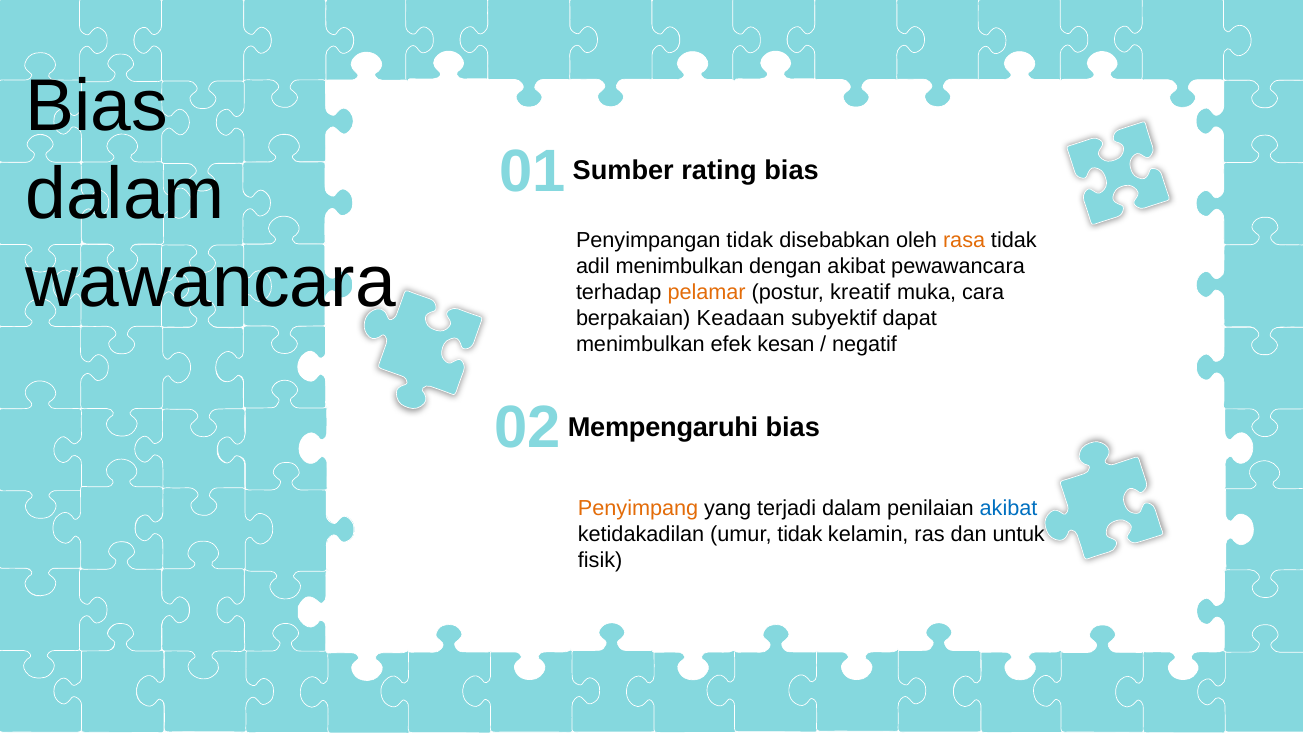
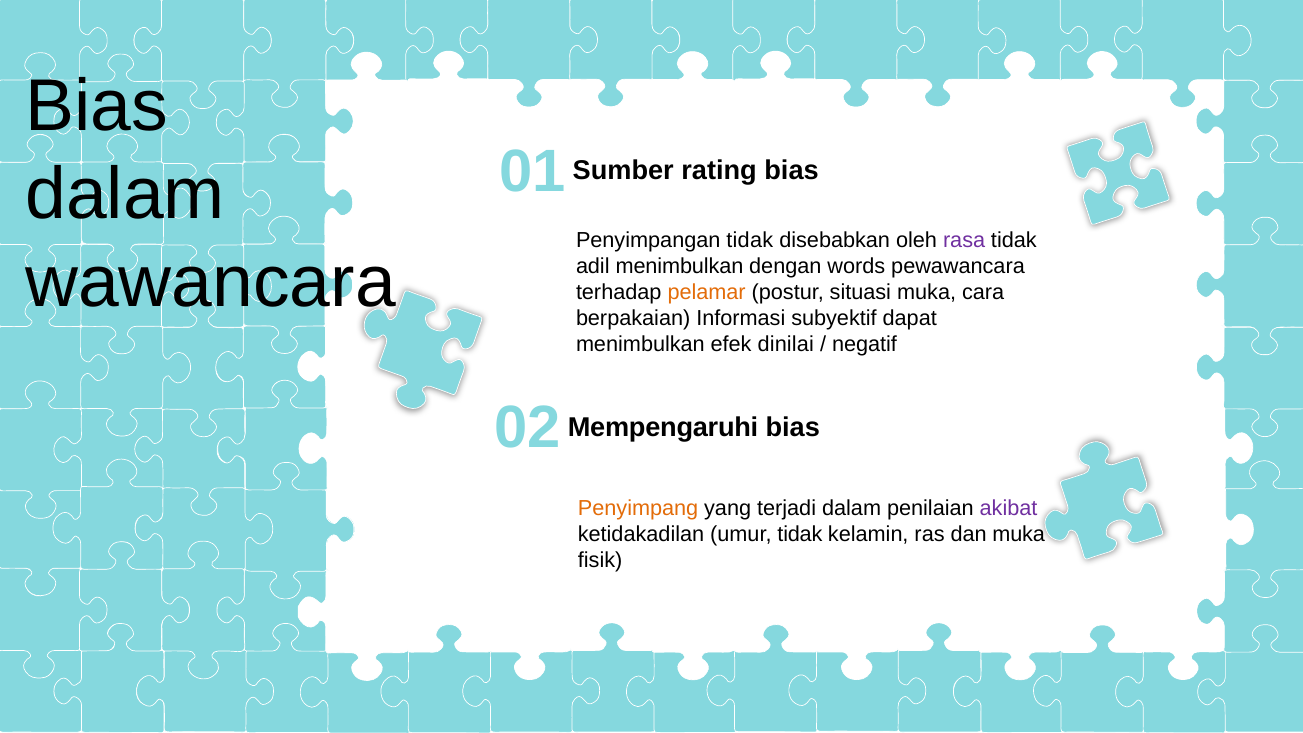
rasa colour: orange -> purple (964, 241)
dengan akibat: akibat -> words (856, 267)
kreatif: kreatif -> situasi (860, 293)
Keadaan: Keadaan -> Informasi (741, 319)
kesan: kesan -> dinilai (786, 345)
akibat colour: blue -> purple (1009, 508)
dan untuk: untuk -> muka (1019, 534)
